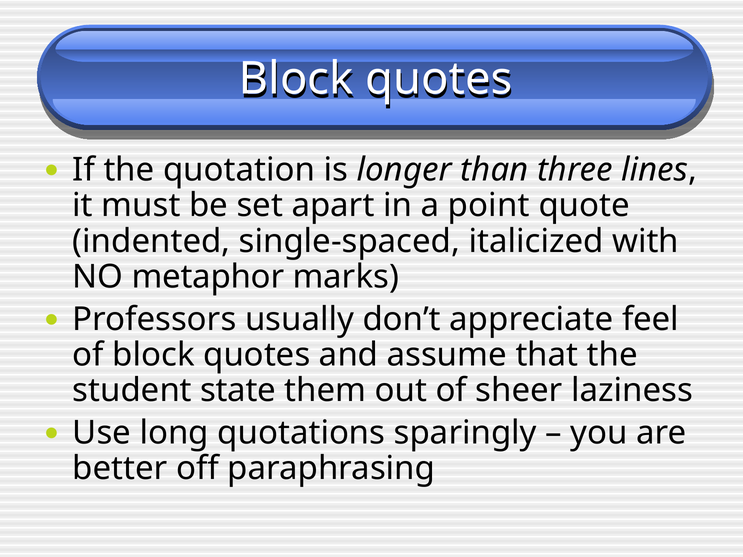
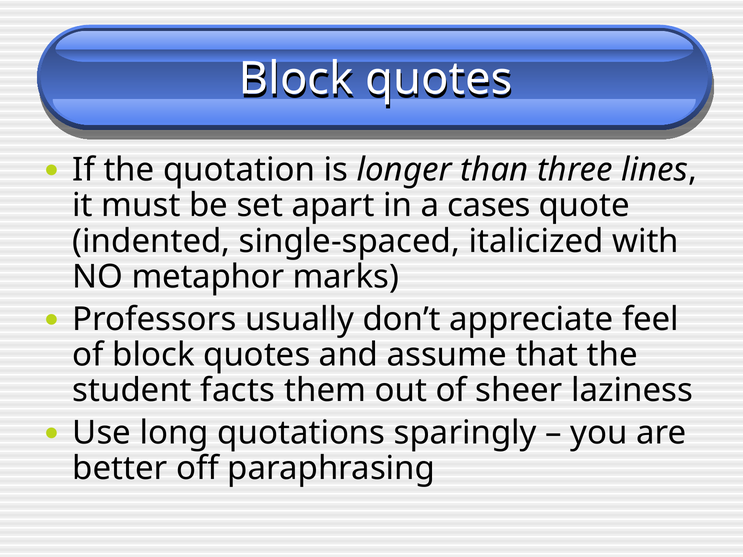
point: point -> cases (489, 206)
state: state -> facts (238, 391)
